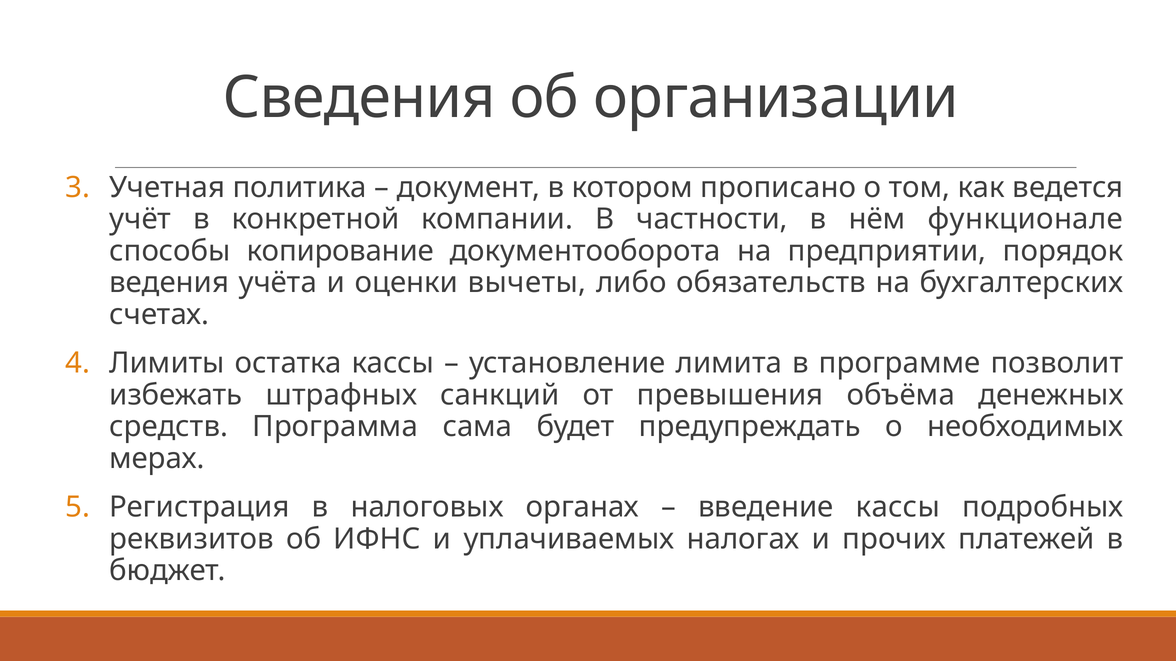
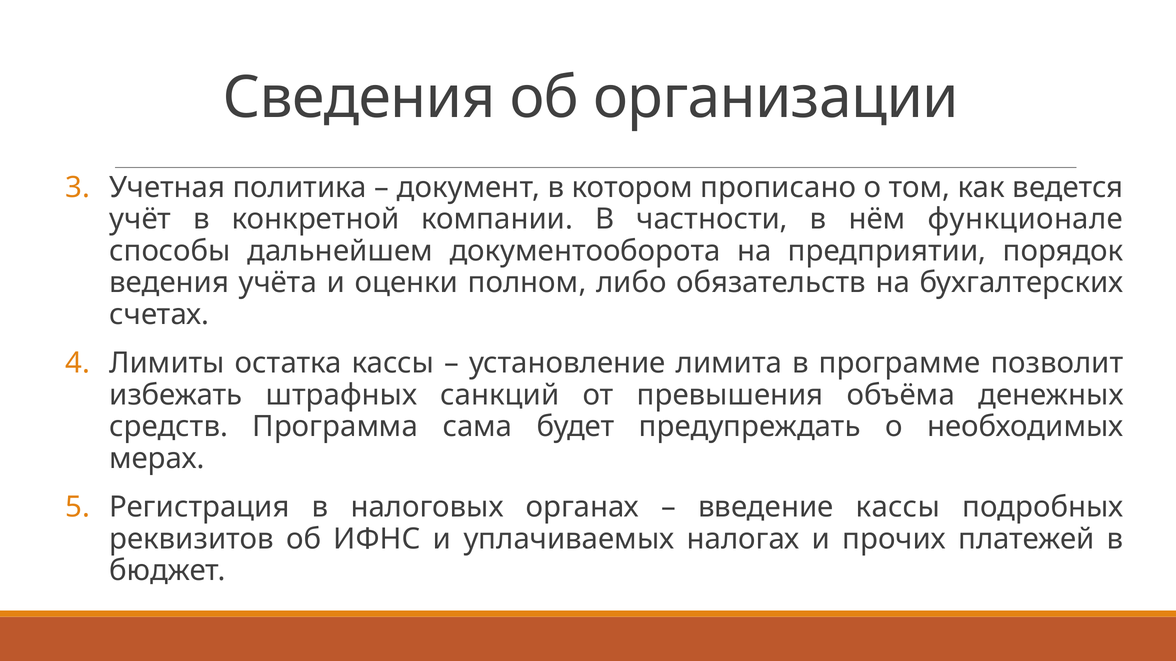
копирование: копирование -> дальнейшем (340, 251)
вычеты: вычеты -> полном (527, 283)
